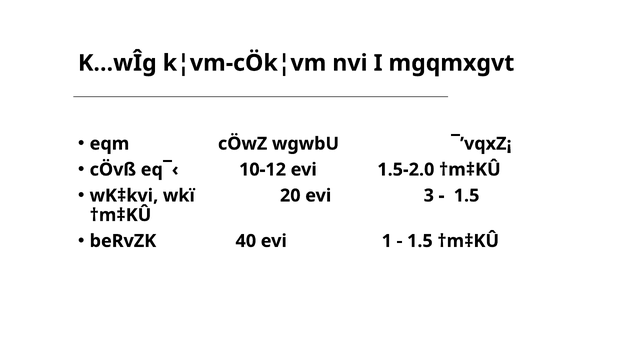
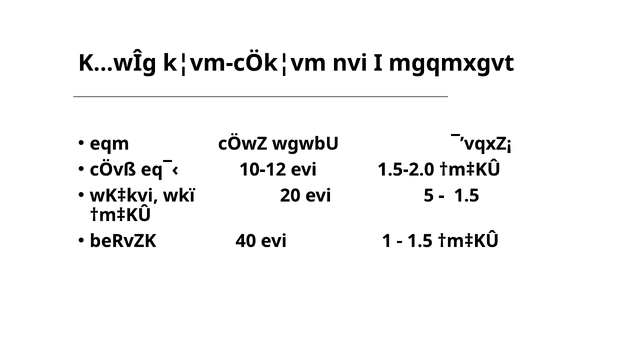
3: 3 -> 5 (429, 195)
